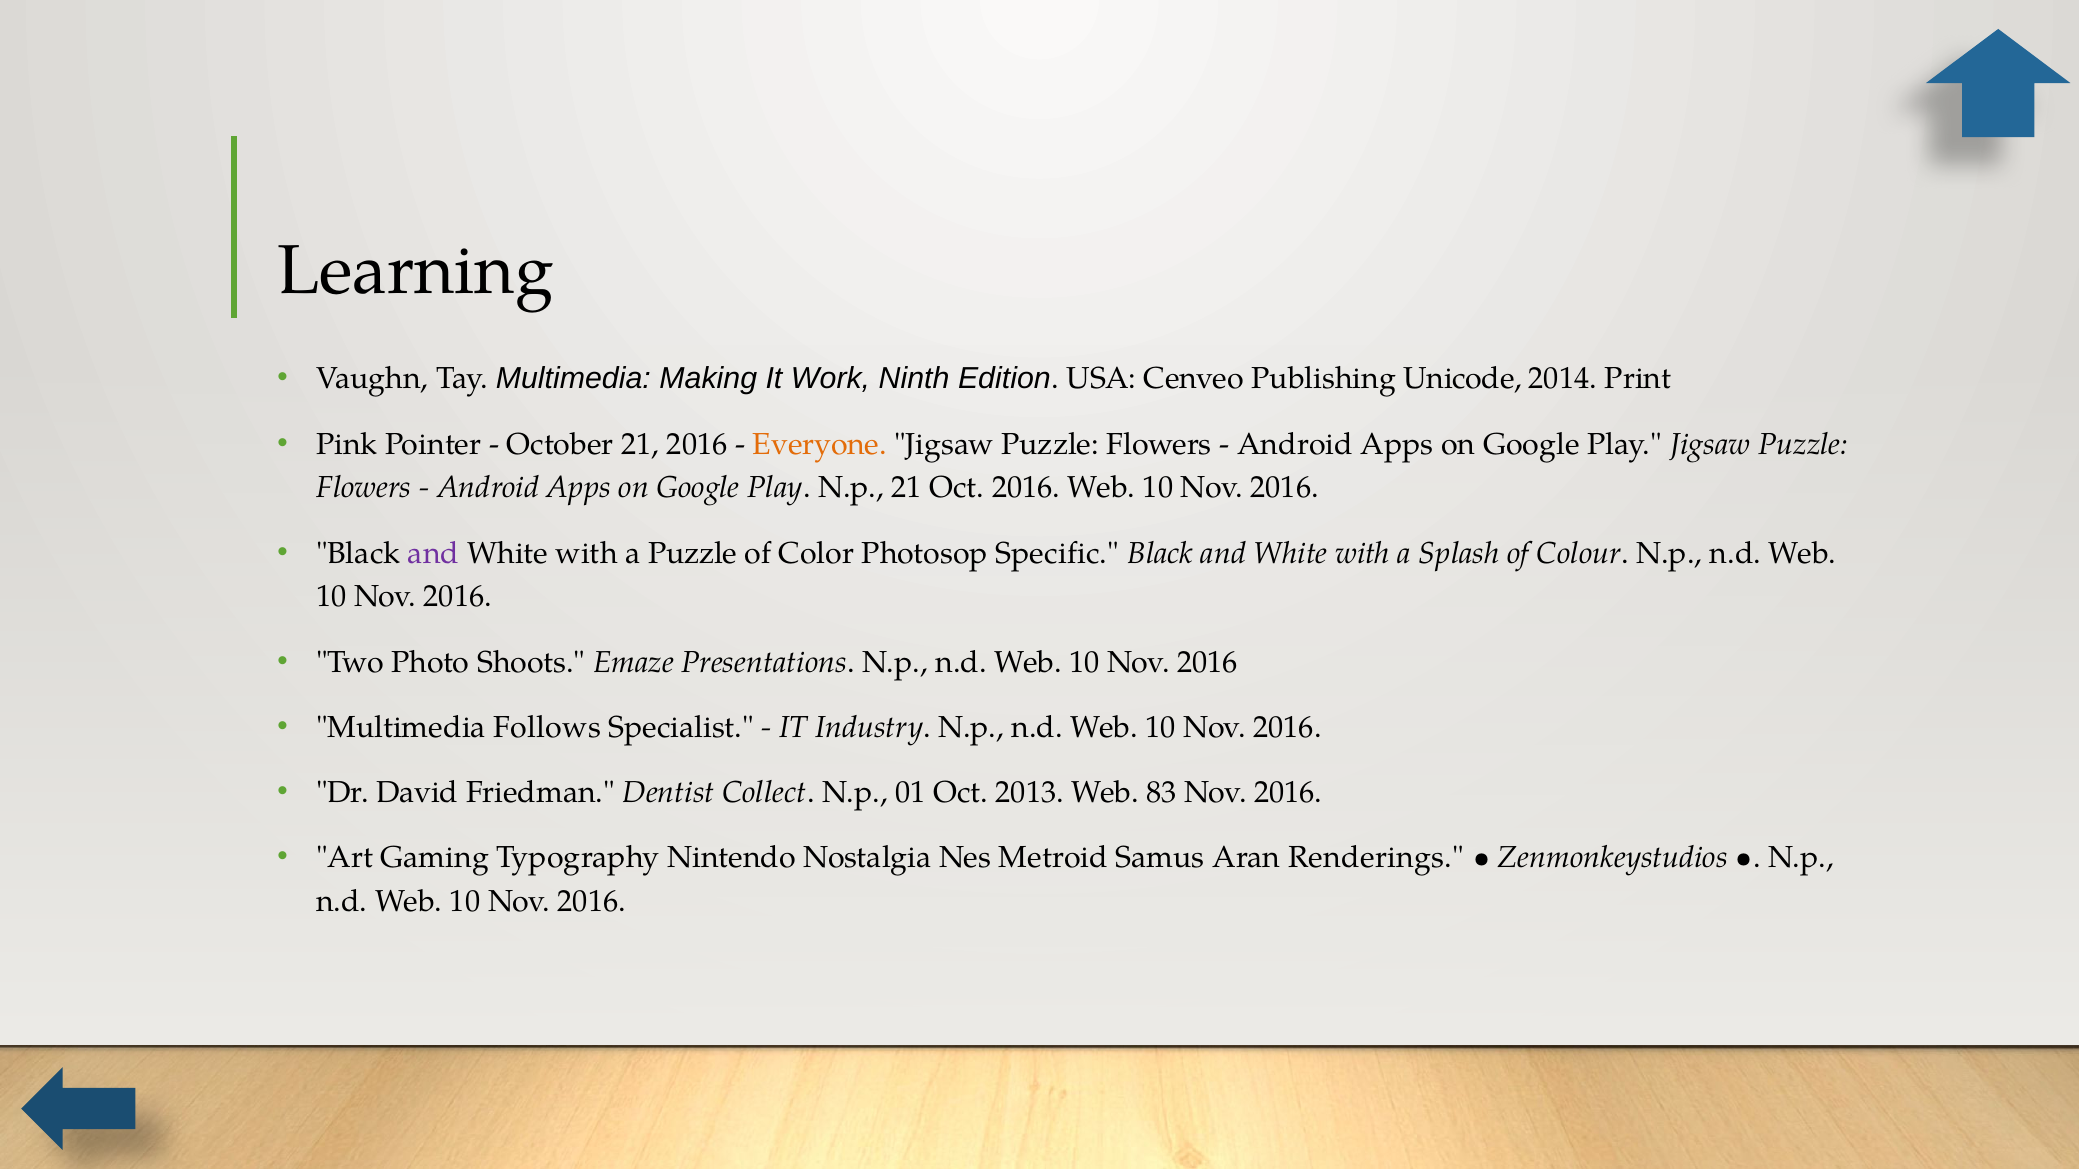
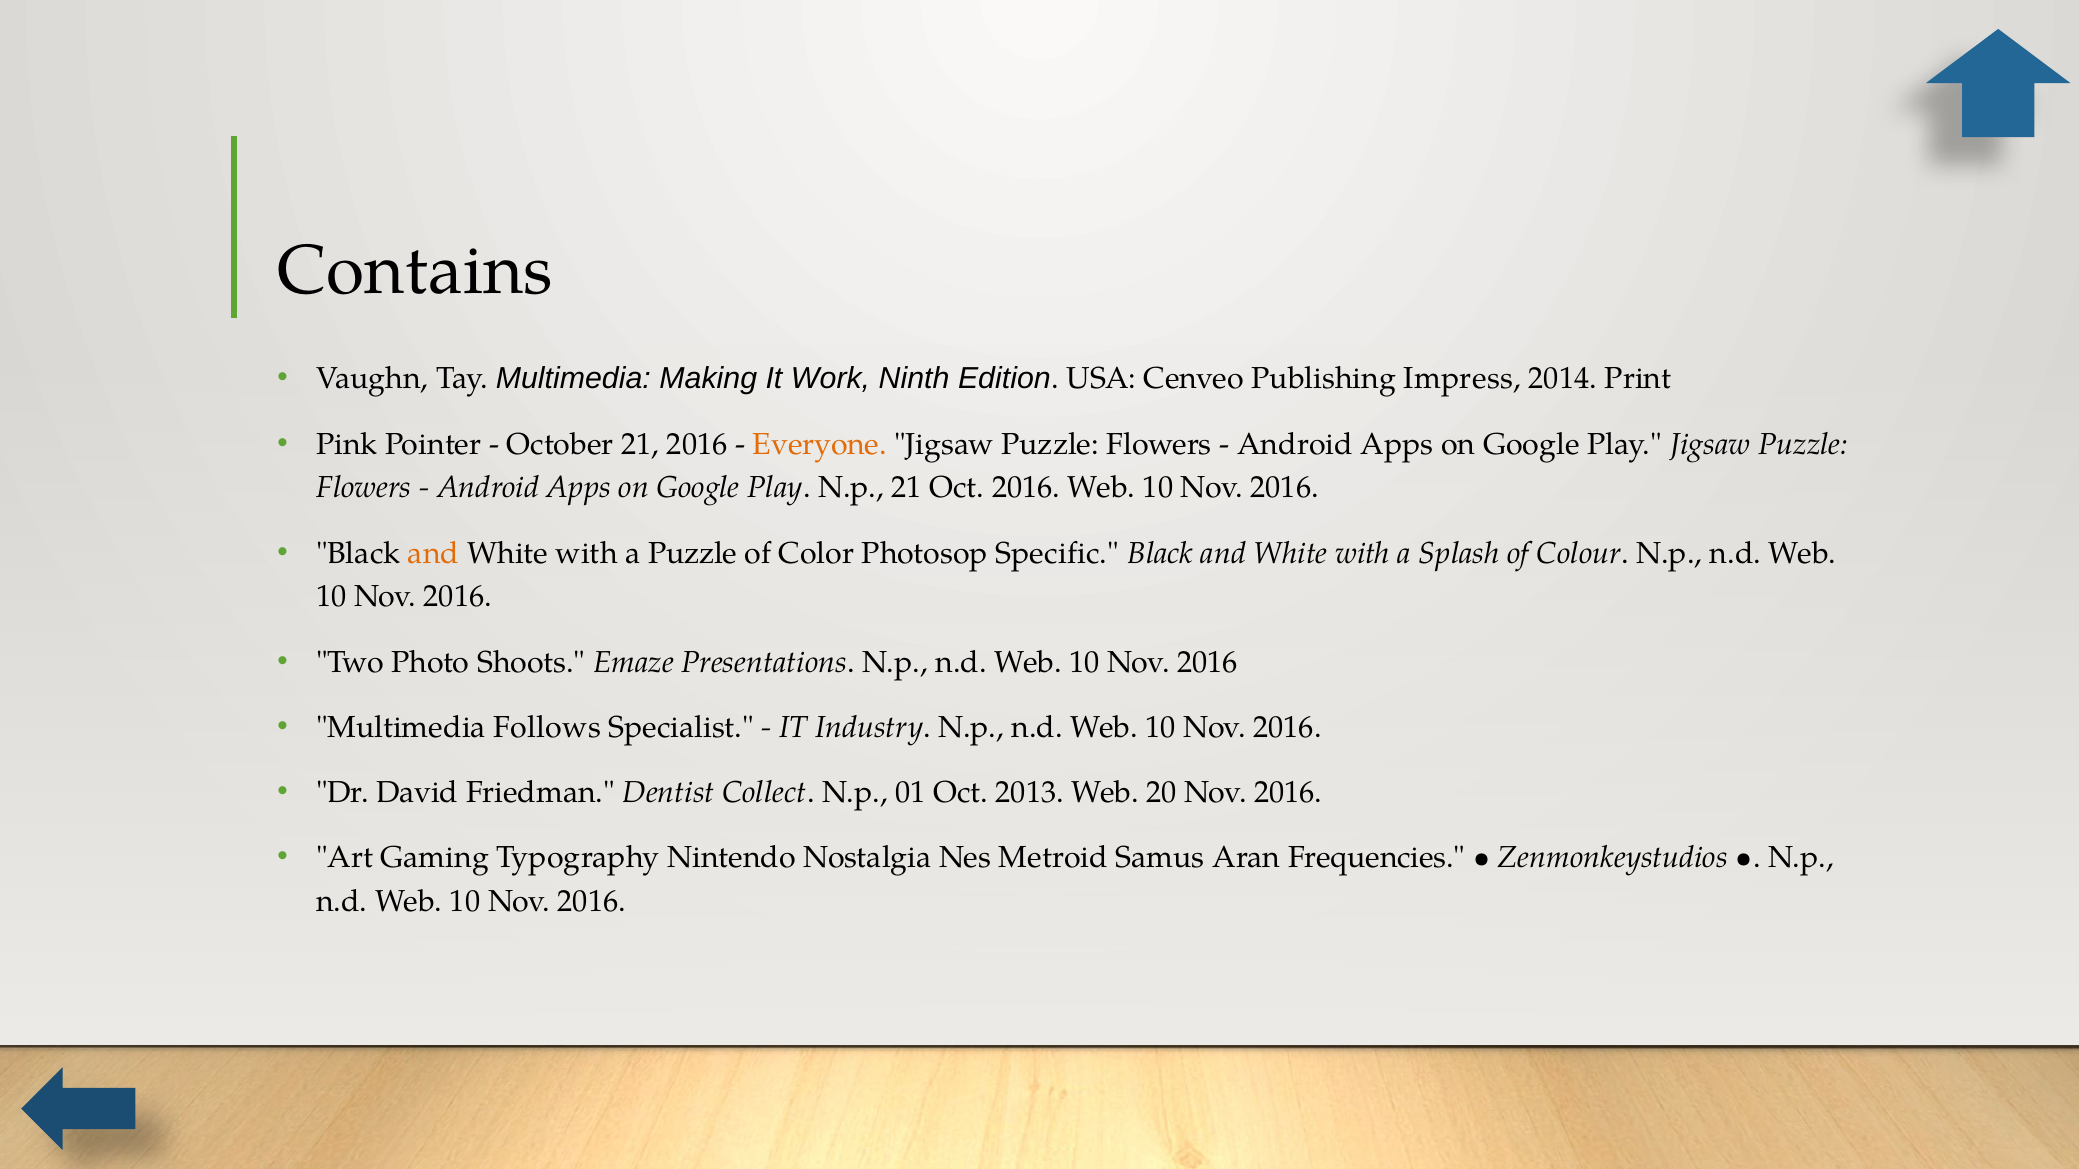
Learning: Learning -> Contains (415, 270)
Unicode: Unicode -> Impress (1462, 379)
and colour: purple -> orange (434, 553)
83: 83 -> 20 (1162, 793)
Renderings: Renderings -> Frequencies (1376, 858)
